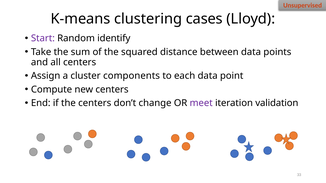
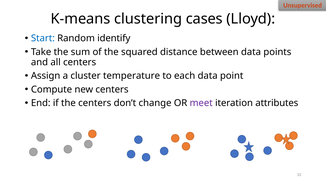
Start colour: purple -> blue (43, 38)
components: components -> temperature (132, 76)
validation: validation -> attributes (277, 103)
